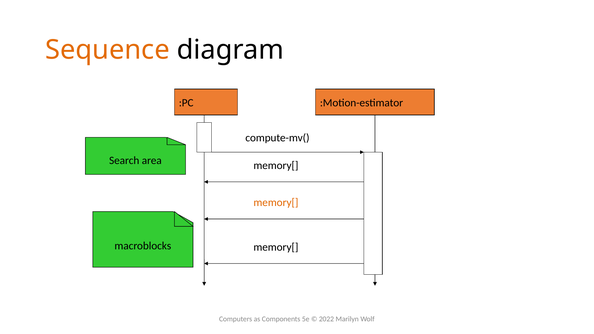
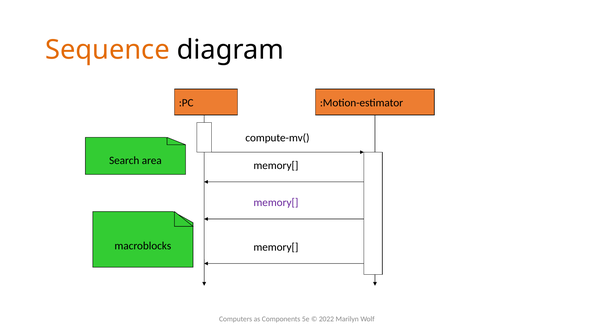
memory[ colour: orange -> purple (276, 203)
